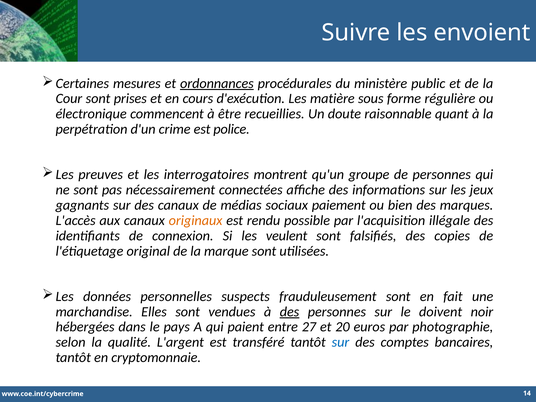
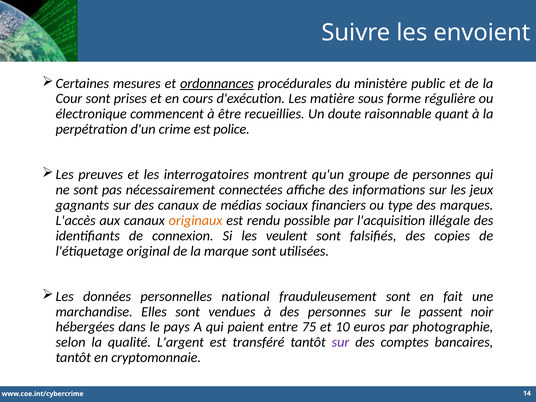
paiement: paiement -> financiers (339, 205)
bien: bien -> type (400, 205)
suspects: suspects -> national (246, 296)
des underline: present -> none (289, 312)
doivent: doivent -> passent (441, 312)
27: 27 -> 75 (309, 327)
20: 20 -> 10 (343, 327)
sur colour: blue -> purple (341, 342)
